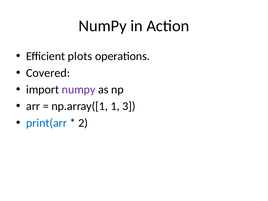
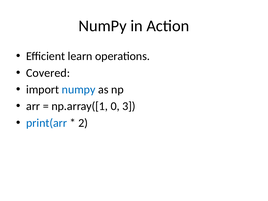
plots: plots -> learn (80, 56)
numpy colour: purple -> blue (79, 90)
1: 1 -> 0 (115, 106)
